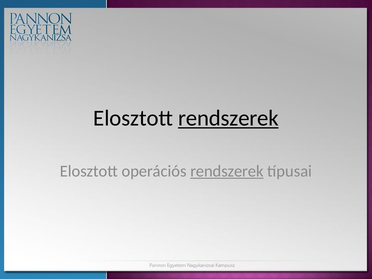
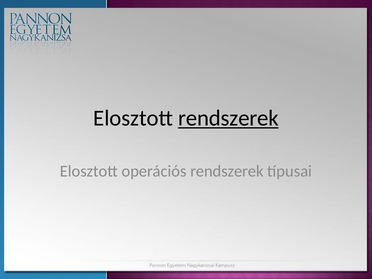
rendszerek underline: present -> none (227, 171)
